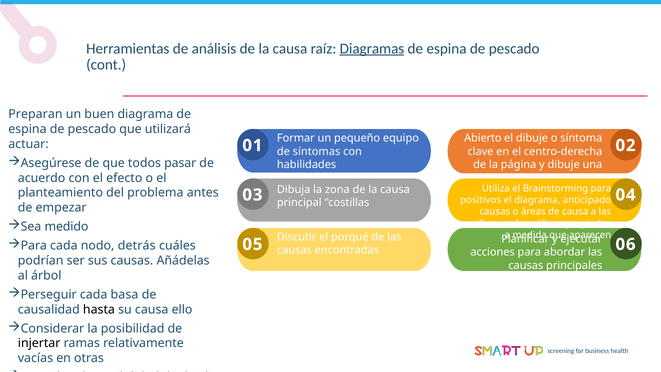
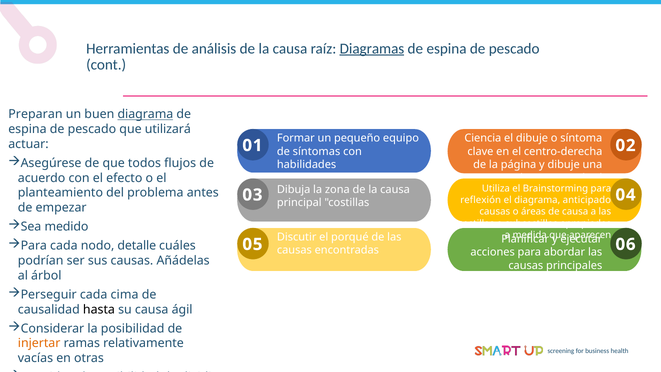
diagrama underline: none -> present (145, 114)
Abierto: Abierto -> Ciencia (483, 138)
pasar: pasar -> flujos (180, 163)
positivos: positivos -> reflexión (481, 200)
detrás: detrás -> detalle (137, 246)
basa: basa -> cima (125, 294)
ello: ello -> ágil (182, 309)
injertar colour: black -> orange (39, 343)
